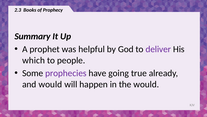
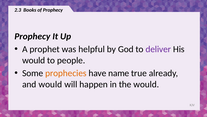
Summary: Summary -> Prophecy (32, 36)
which: which -> would (34, 60)
prophecies colour: purple -> orange (66, 73)
going: going -> name (119, 73)
